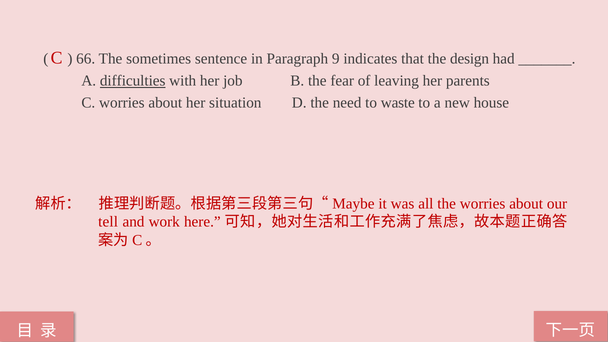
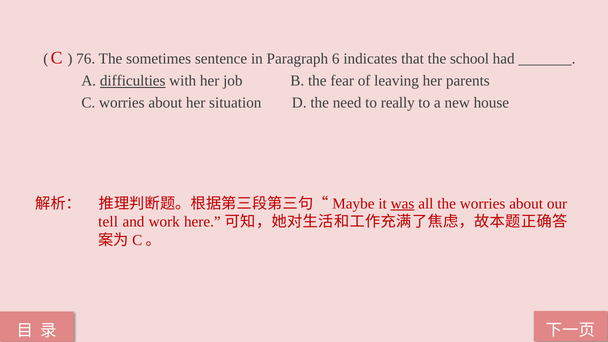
66: 66 -> 76 (86, 59)
9: 9 -> 6 (336, 59)
design: design -> school (470, 59)
waste: waste -> really (398, 103)
was underline: none -> present (403, 204)
